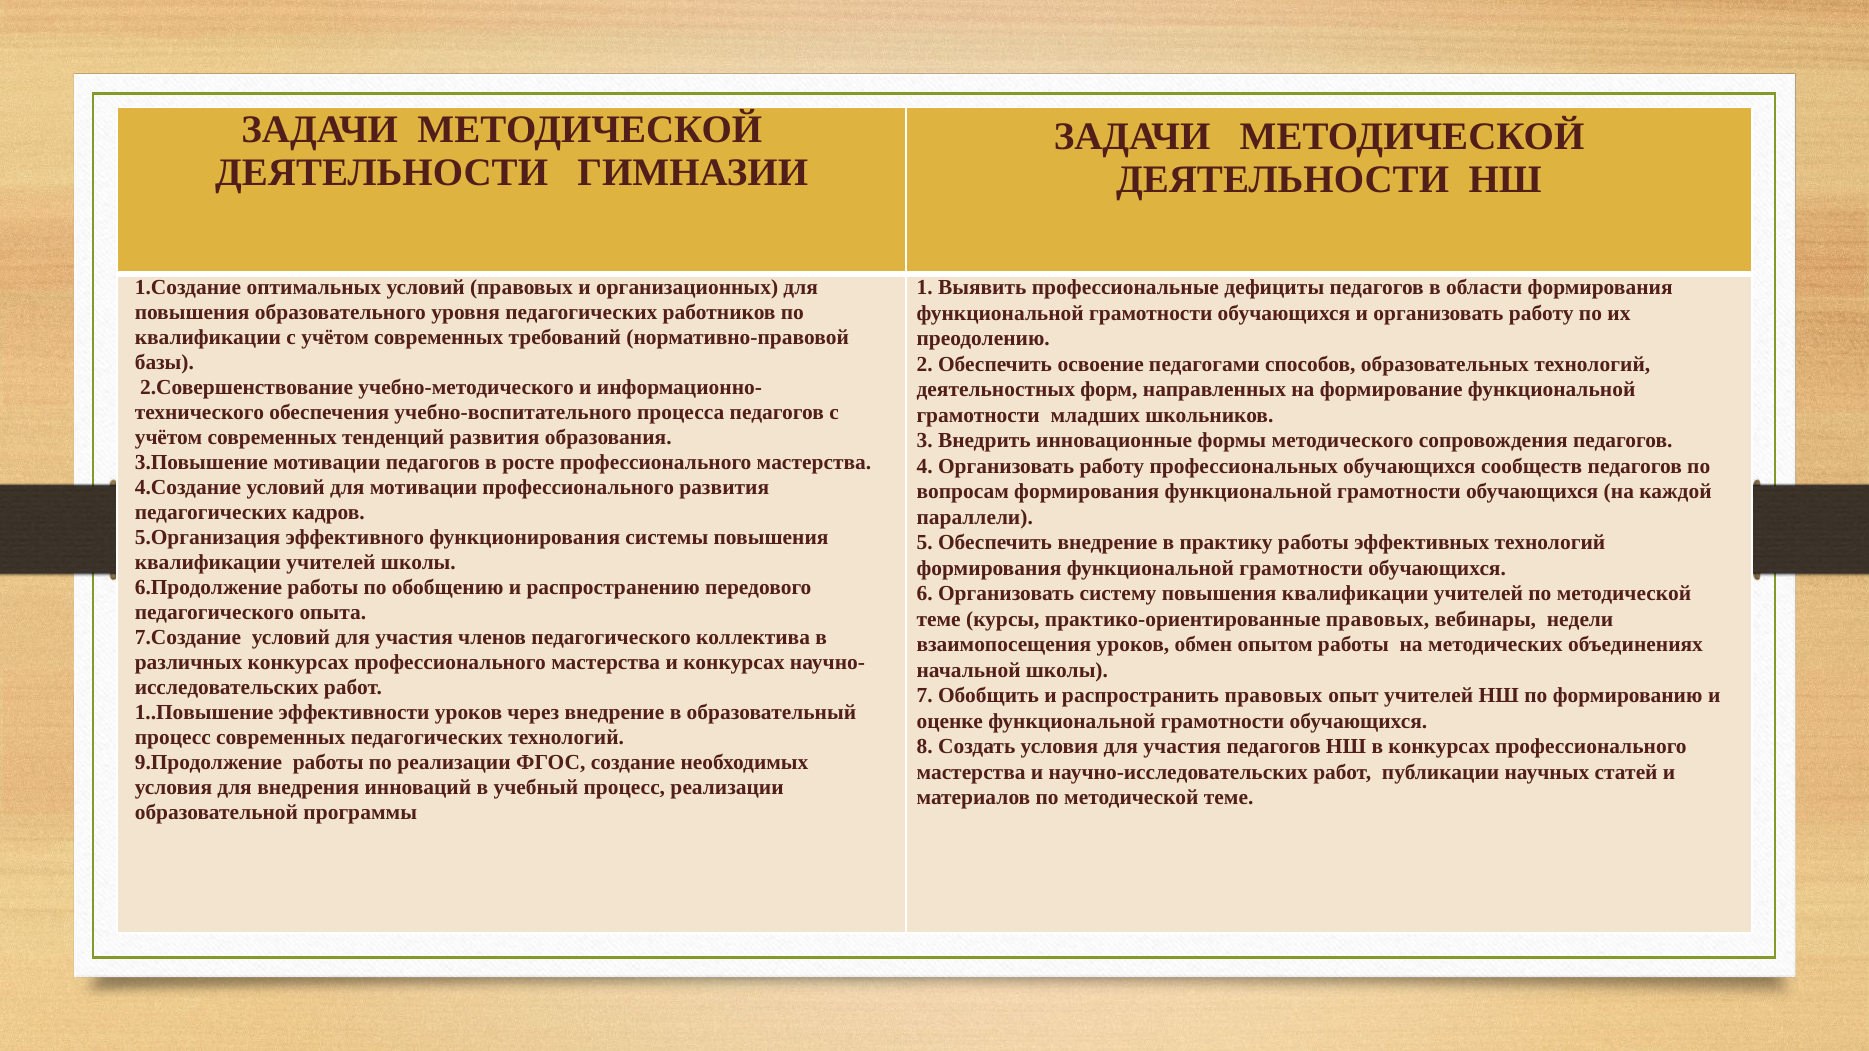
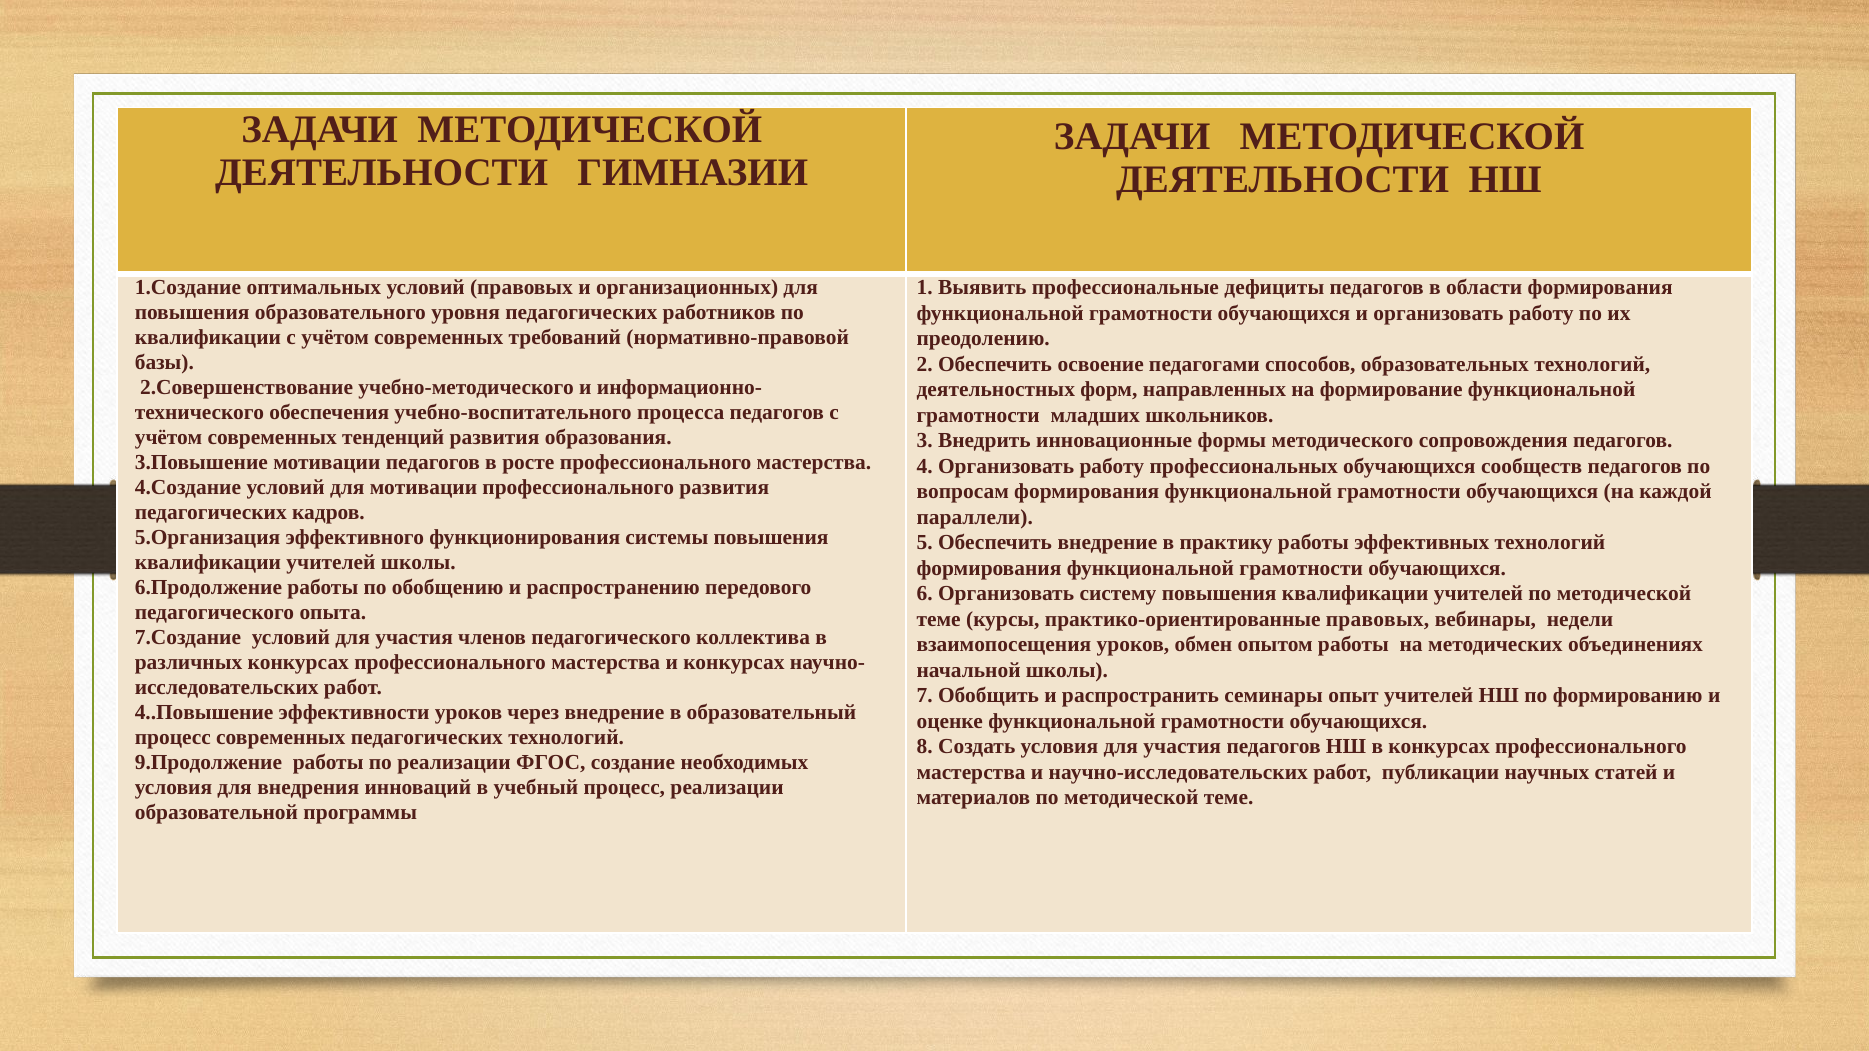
распространить правовых: правовых -> семинары (1274, 696)
1..Повышение: 1..Повышение -> 4..Повышение (204, 712)
